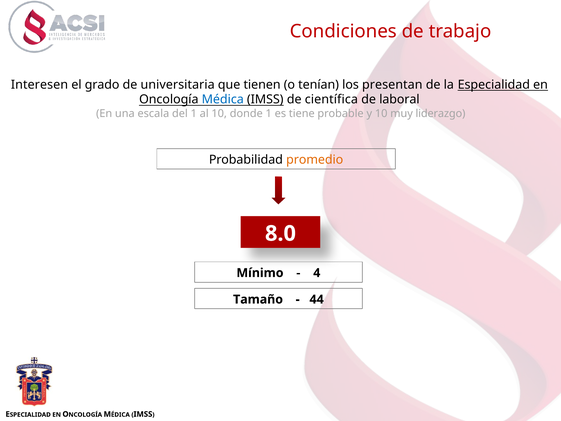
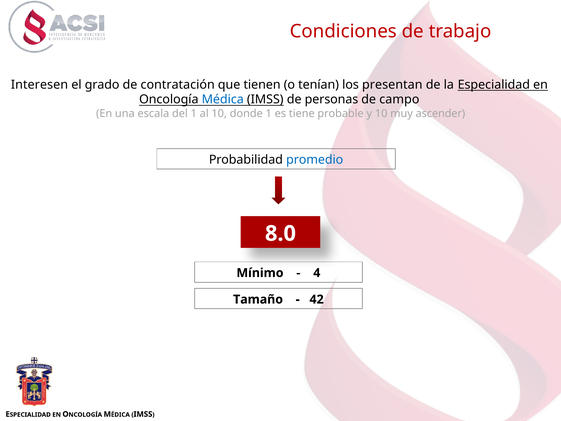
universitaria: universitaria -> contratación (178, 85)
científica: científica -> personas (331, 99)
laboral: laboral -> campo (399, 99)
liderazgo: liderazgo -> ascender (440, 113)
promedio colour: orange -> blue (315, 160)
44: 44 -> 42 (317, 299)
